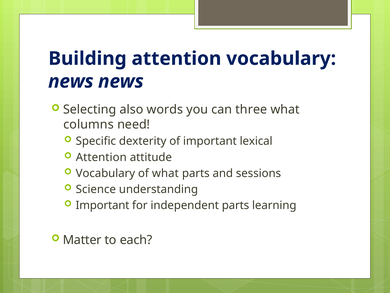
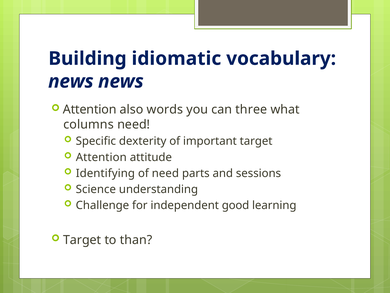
Building attention: attention -> idiomatic (176, 58)
Selecting: Selecting -> Attention (90, 109)
important lexical: lexical -> target (256, 141)
Vocabulary: Vocabulary -> Identifying (105, 173)
of what: what -> need (165, 173)
Important: Important -> Challenge (102, 205)
independent parts: parts -> good (236, 205)
Matter: Matter -> Target (82, 240)
each: each -> than (136, 240)
